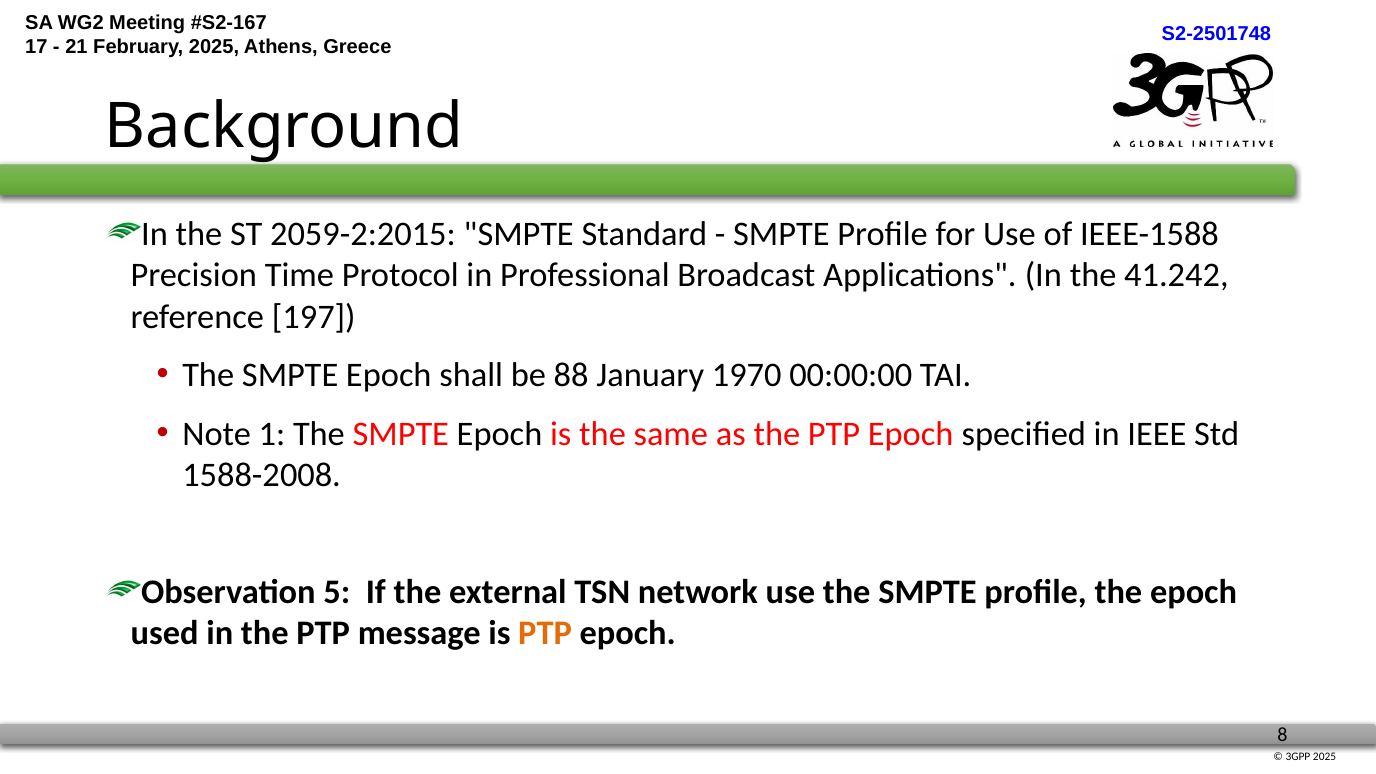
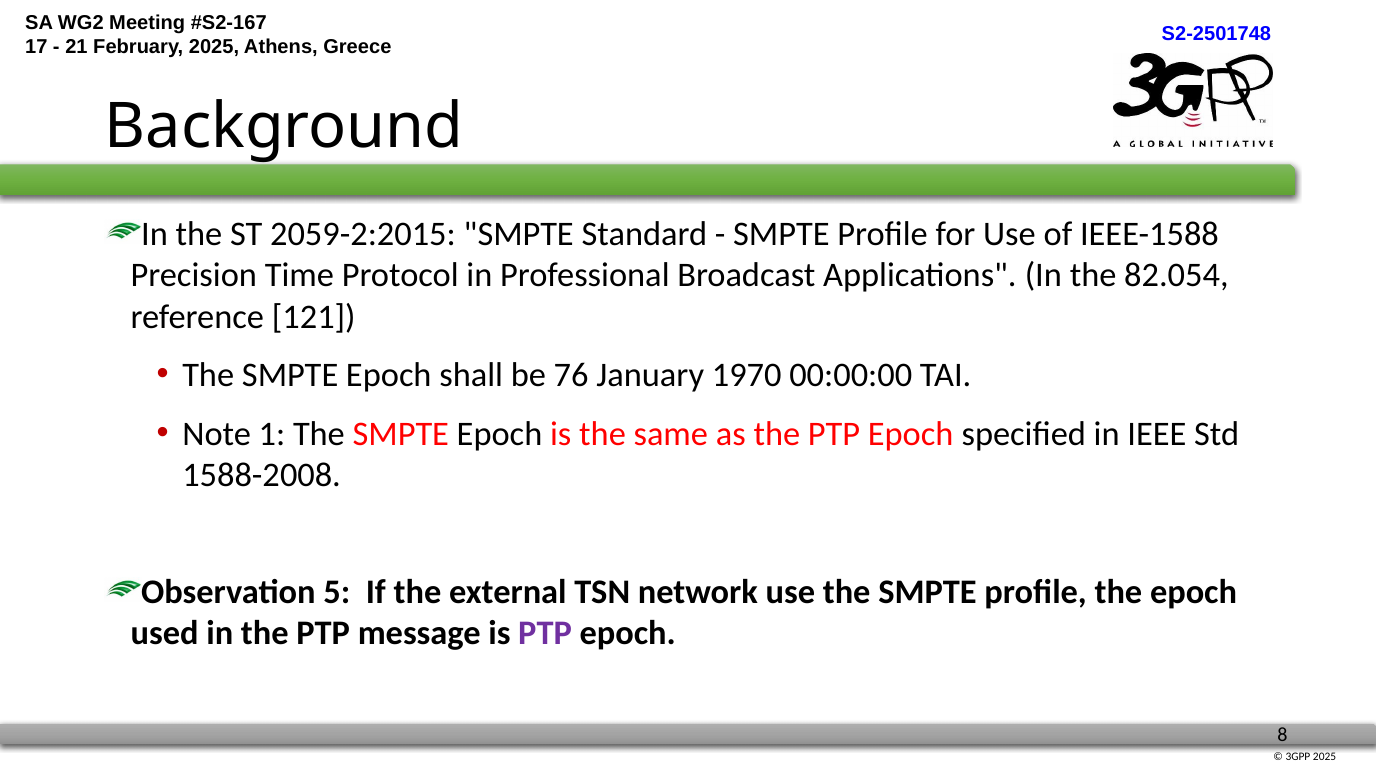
41.242: 41.242 -> 82.054 (1176, 276)
197: 197 -> 121 (314, 317)
88: 88 -> 76 (571, 375)
PTP colour: orange -> purple (545, 633)
